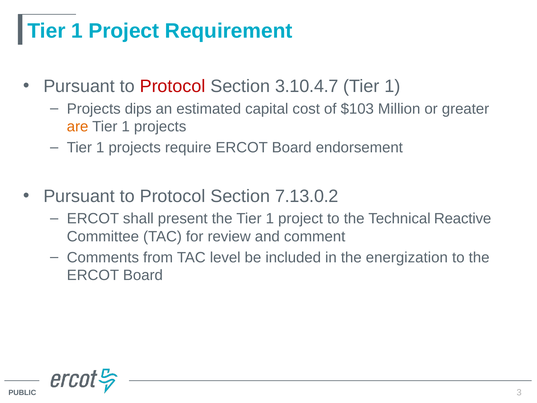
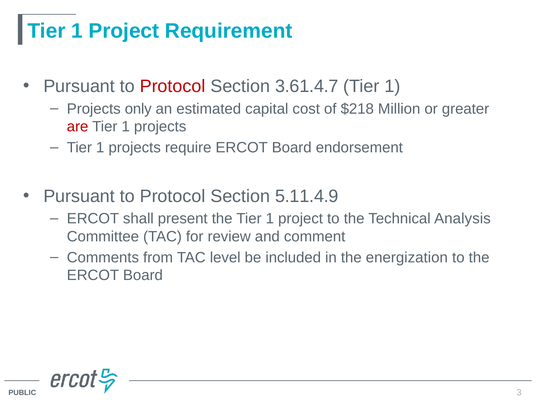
3.10.4.7: 3.10.4.7 -> 3.61.4.7 (307, 86)
dips: dips -> only (138, 109)
$103: $103 -> $218 (357, 109)
are colour: orange -> red (78, 127)
7.13.0.2: 7.13.0.2 -> 5.11.4.9 (307, 196)
Reactive: Reactive -> Analysis (462, 218)
